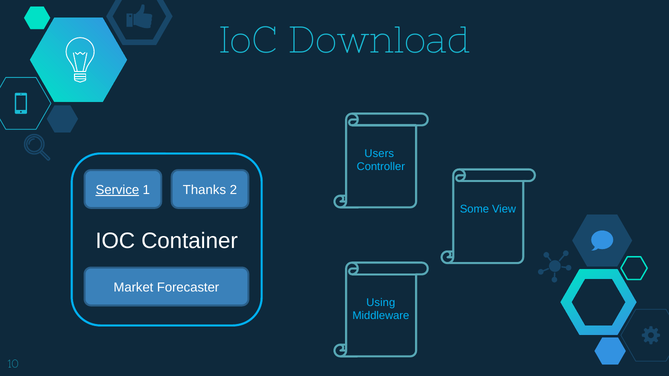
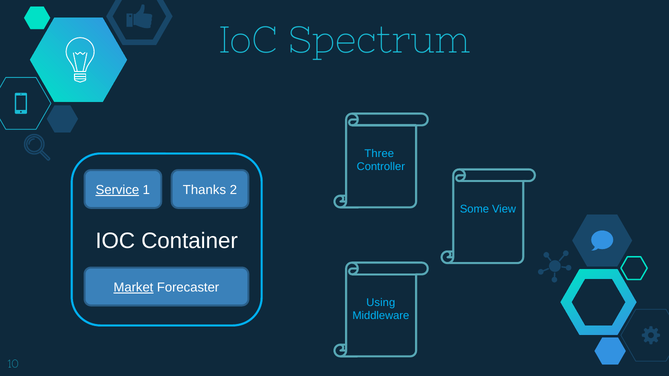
Download: Download -> Spectrum (379, 40)
Users: Users -> Three (379, 154)
Market underline: none -> present (133, 288)
